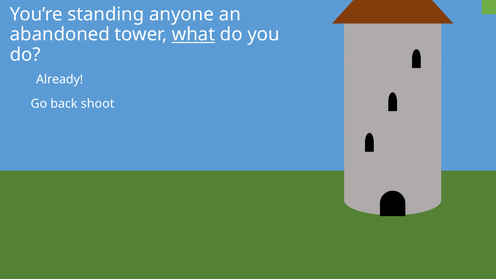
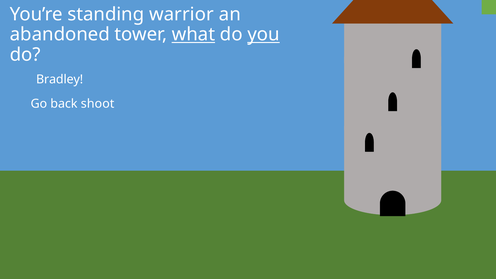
anyone: anyone -> warrior (181, 14)
you underline: none -> present (264, 34)
Already: Already -> Bradley (60, 79)
